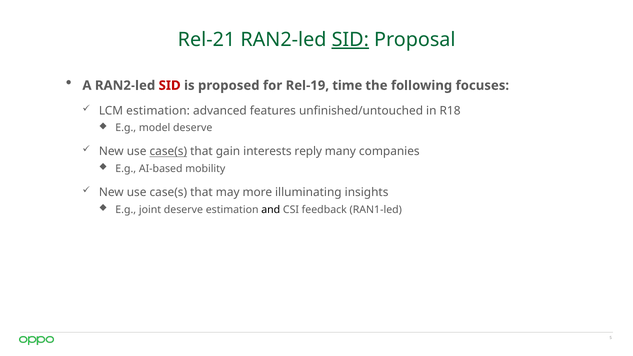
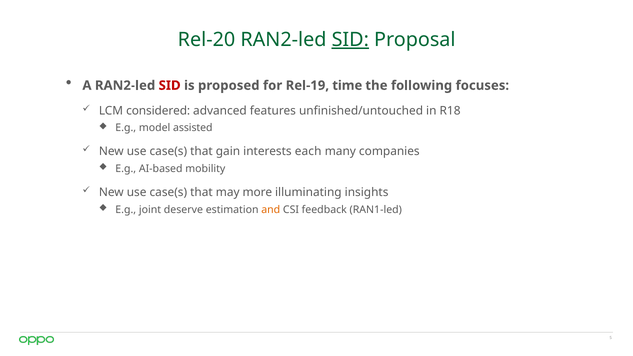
Rel-21: Rel-21 -> Rel-20 (206, 40)
LCM estimation: estimation -> considered (158, 111)
model deserve: deserve -> assisted (193, 128)
case(s underline: present -> none (168, 152)
reply: reply -> each (308, 152)
and colour: black -> orange (271, 210)
